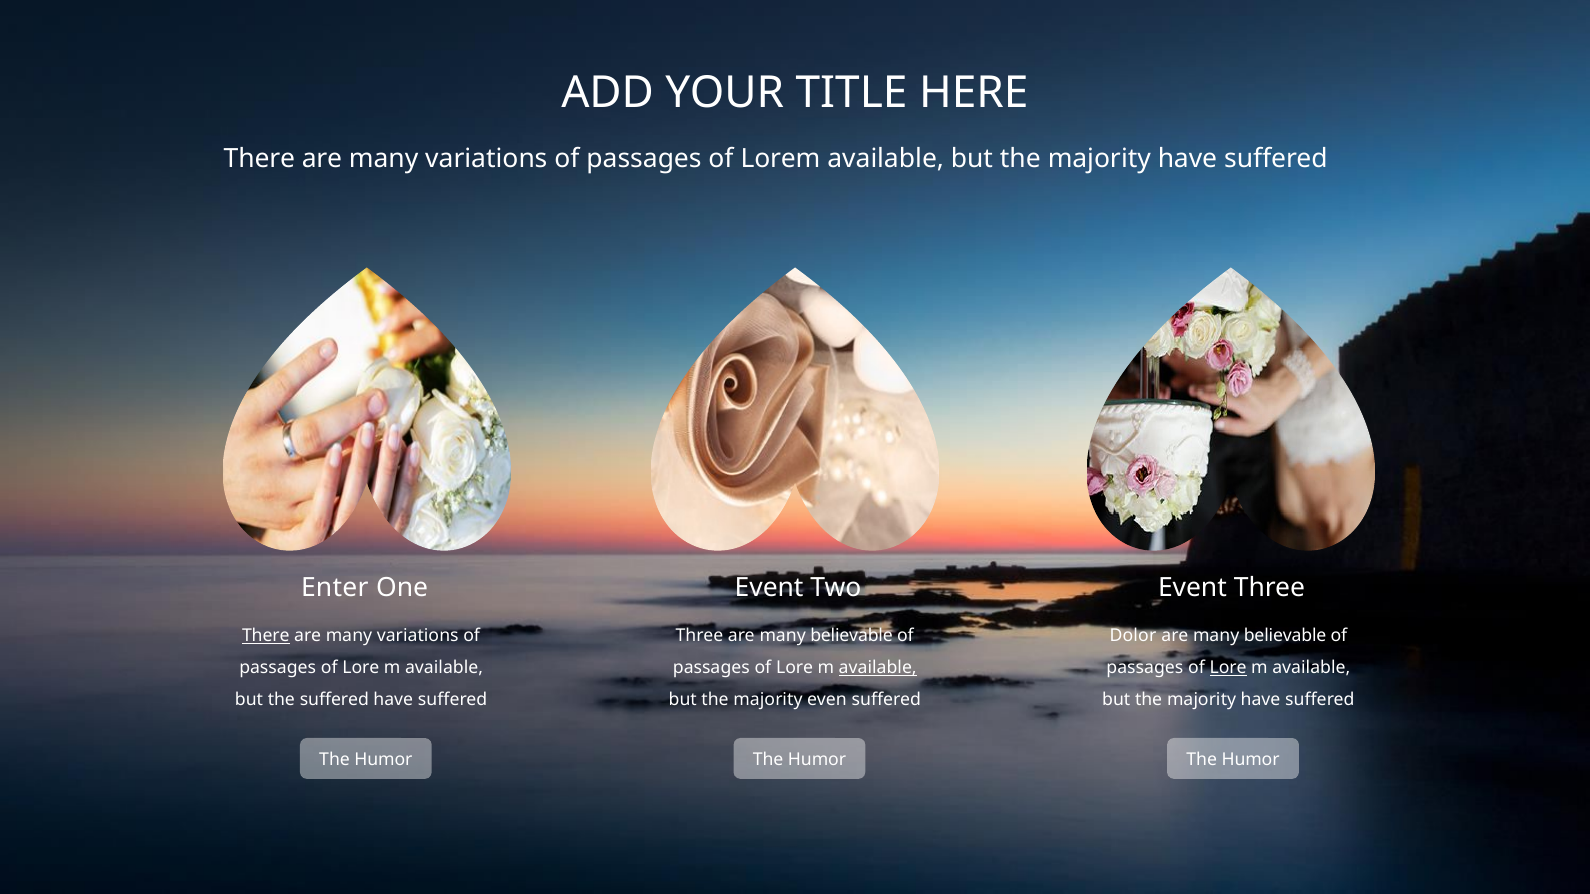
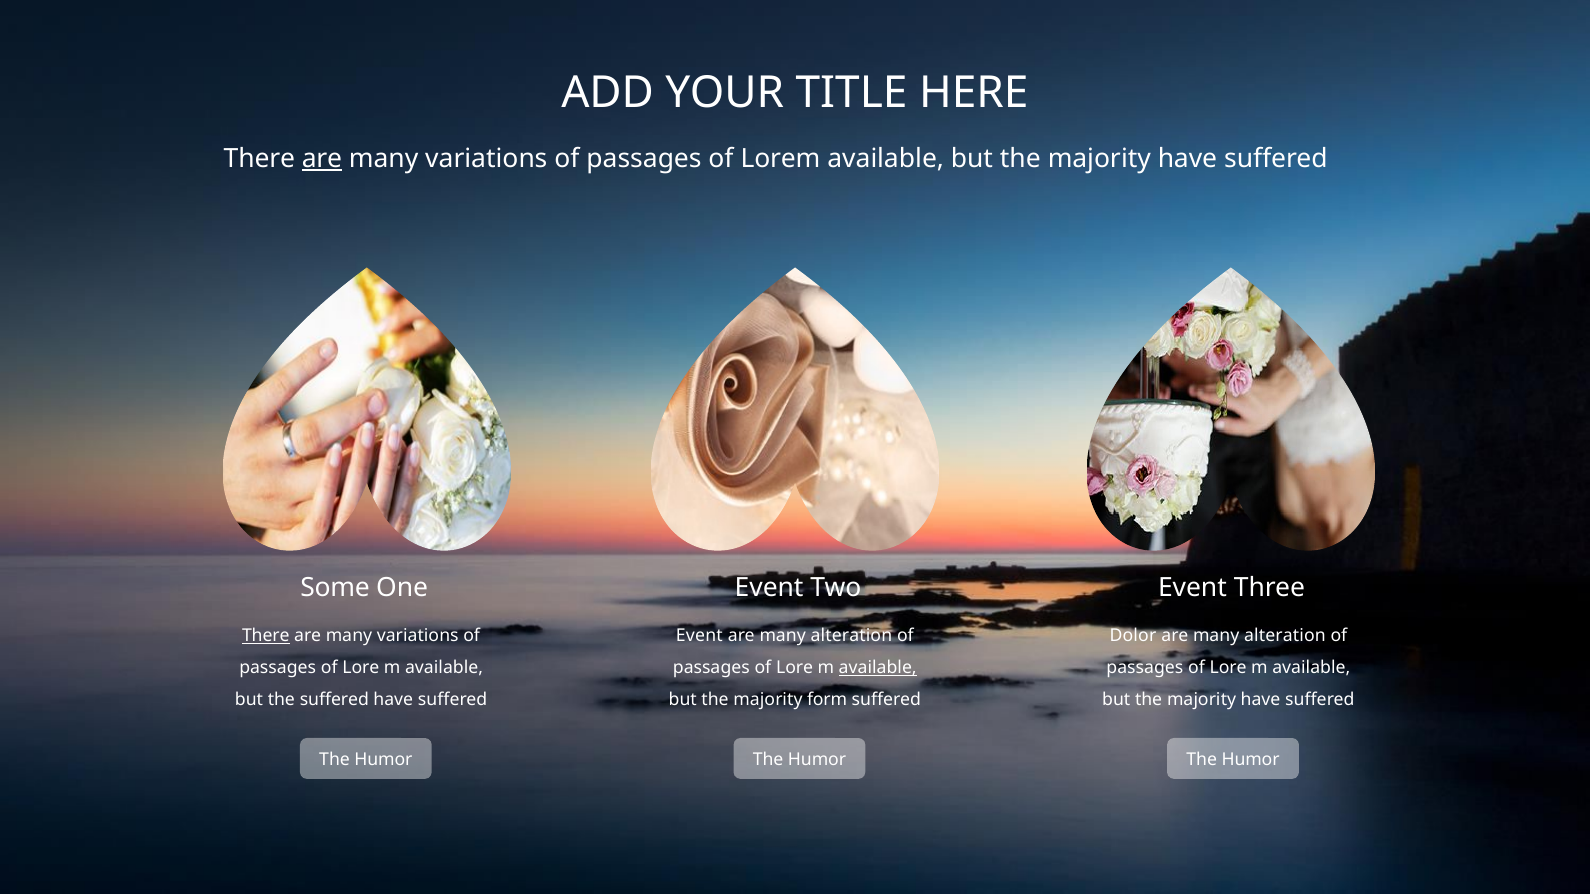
are underline: none -> present (322, 159)
Enter: Enter -> Some (335, 588)
Three: Three -> Event (699, 636)
believable: believable -> alteration (851, 636)
believable: believable -> alteration (1285, 636)
Lore underline: present -> none (1228, 668)
even: even -> form (827, 700)
